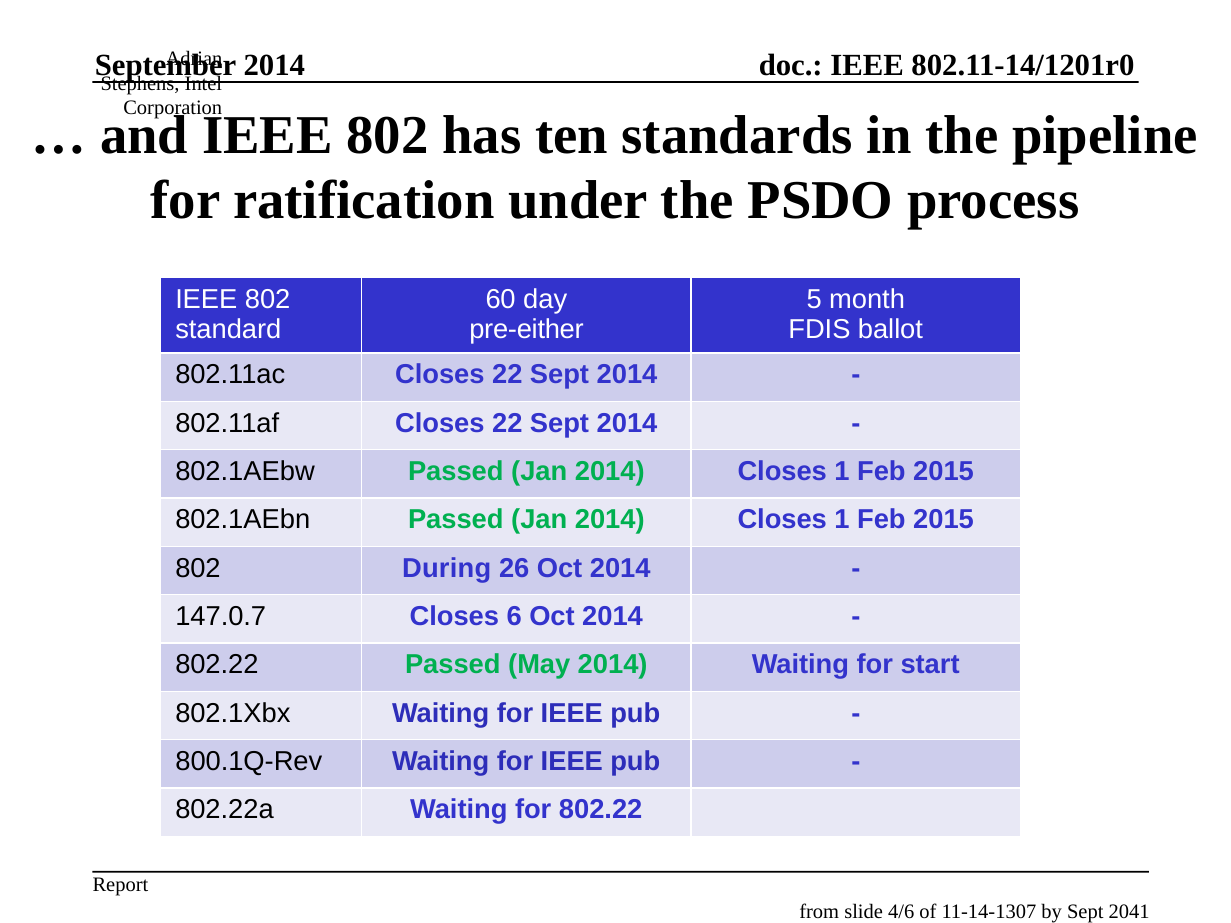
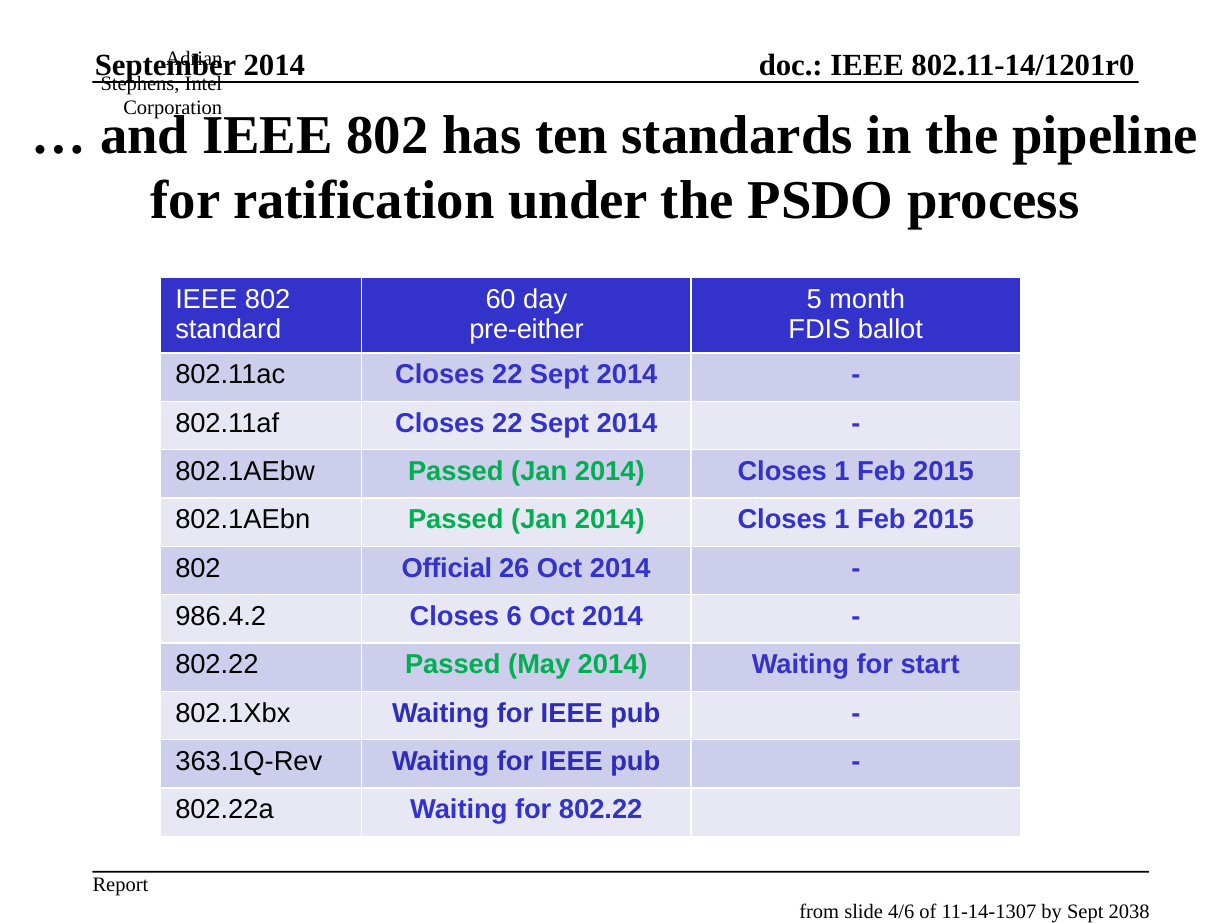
During: During -> Official (447, 568)
147.0.7: 147.0.7 -> 986.4.2 (221, 617)
800.1Q-Rev: 800.1Q-Rev -> 363.1Q-Rev (249, 762)
2041: 2041 -> 2038 (1129, 912)
